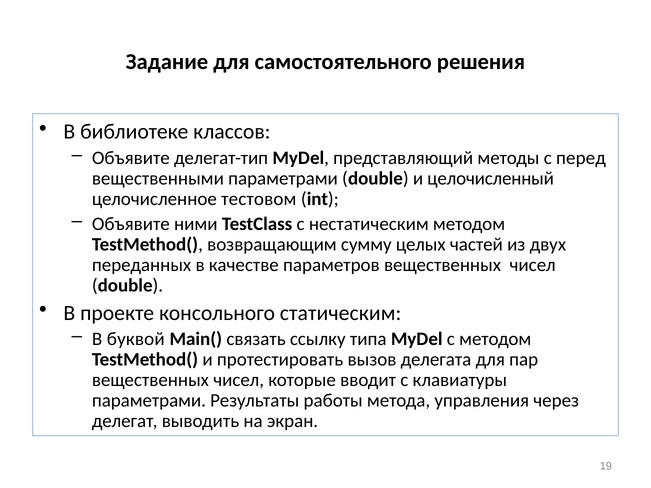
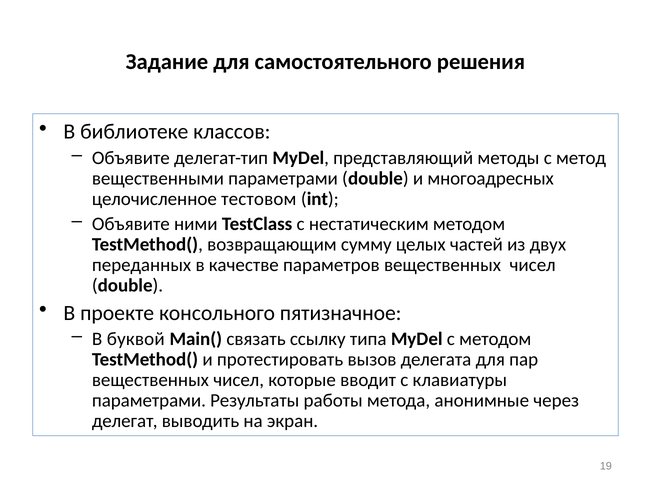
перед: перед -> метод (581, 158)
целочисленный: целочисленный -> многоадресных (491, 178)
статическим: статическим -> пятизначное (341, 313)
управления: управления -> анонимные (482, 401)
